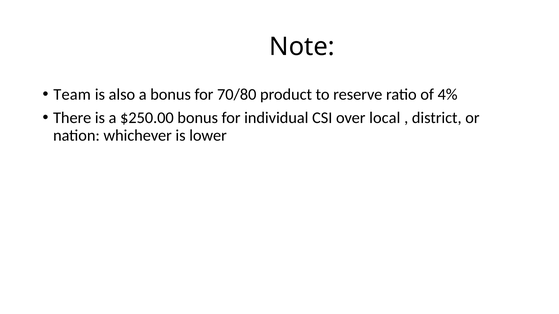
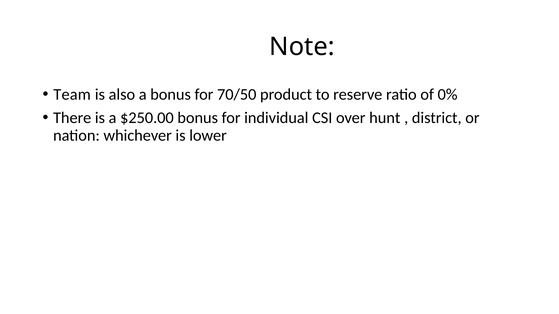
70/80: 70/80 -> 70/50 (237, 95)
4%: 4% -> 0% (448, 95)
local: local -> hunt (385, 118)
